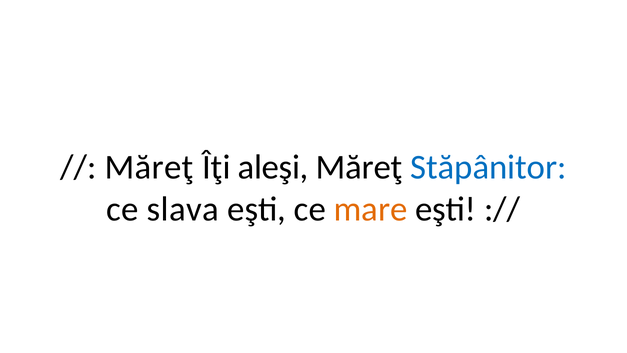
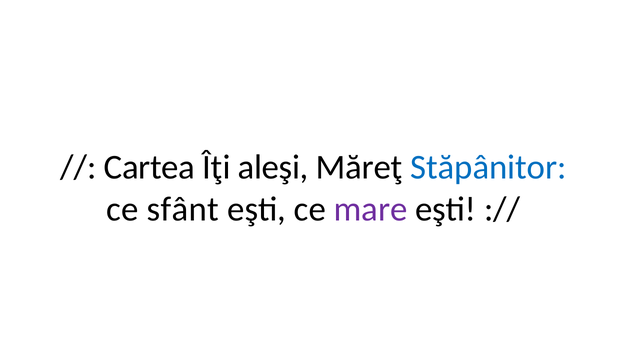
Măreţ: Măreţ -> Cartea (149, 167)
slava: slava -> sfânt (183, 209)
mare colour: orange -> purple (371, 209)
